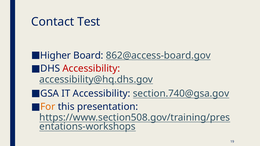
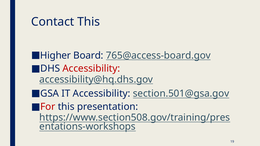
Contact Test: Test -> This (89, 22)
862@access-board.gov: 862@access-board.gov -> 765@access-board.gov (158, 56)
section.740@gsa.gov: section.740@gsa.gov -> section.501@gsa.gov (181, 94)
For colour: orange -> red (48, 107)
